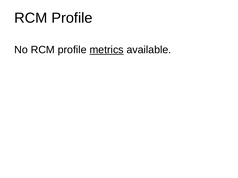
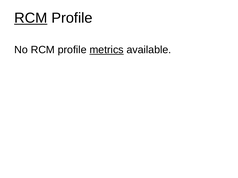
RCM underline: none -> present (31, 18)
